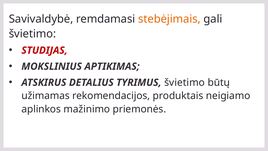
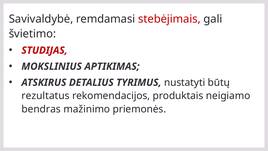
stebėjimais colour: orange -> red (169, 19)
TYRIMUS švietimo: švietimo -> nustatyti (185, 82)
užimamas: užimamas -> rezultatus (46, 96)
aplinkos: aplinkos -> bendras (41, 109)
